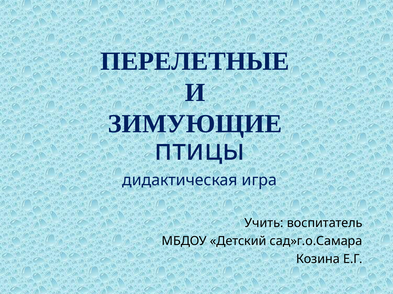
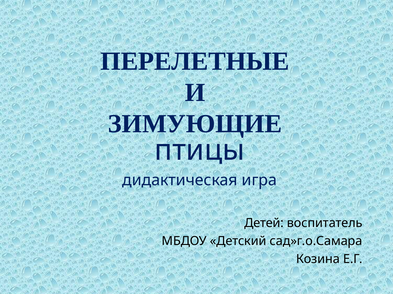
Учить: Учить -> Детей (264, 223)
